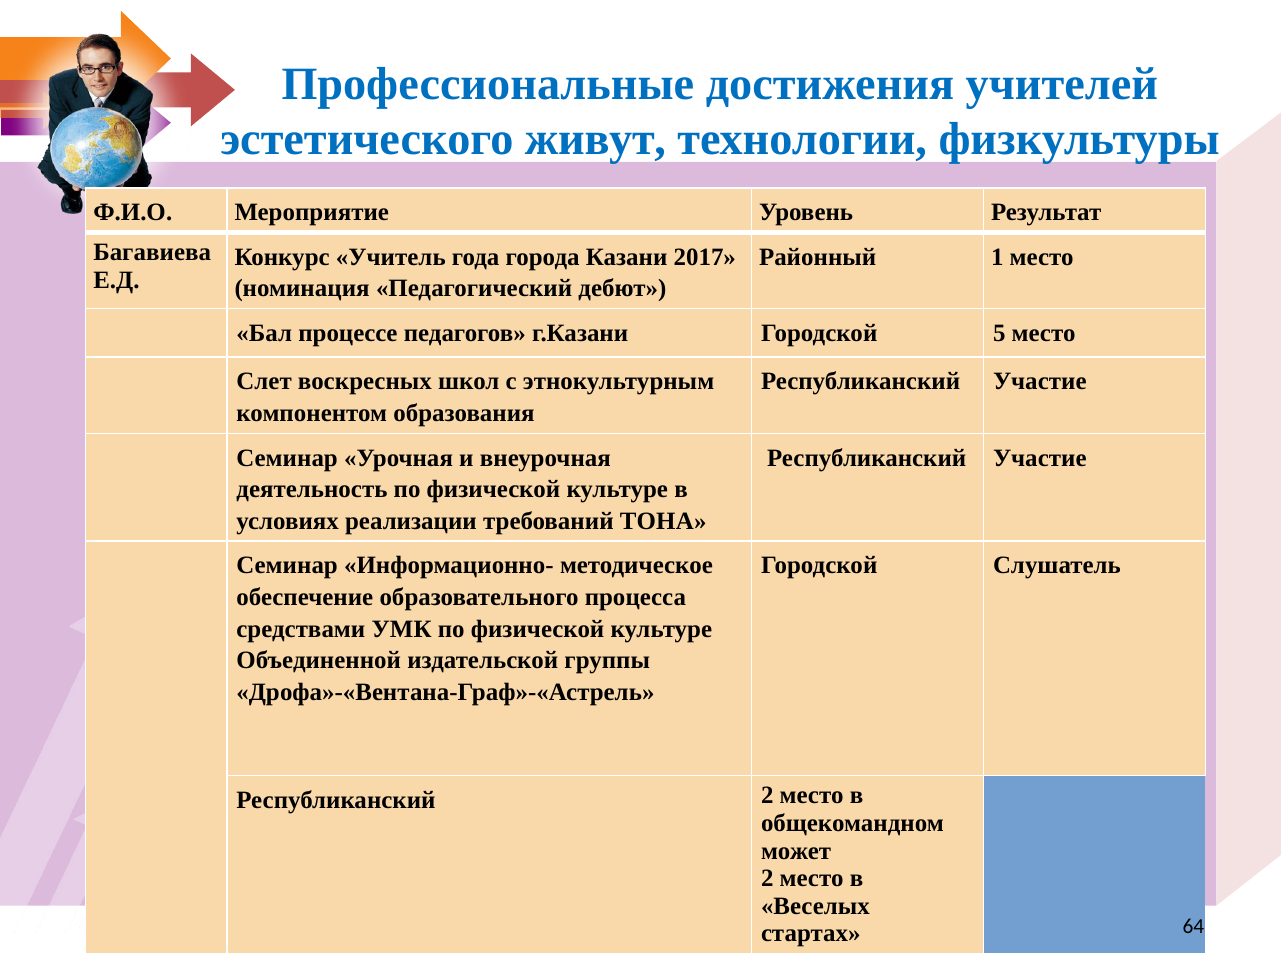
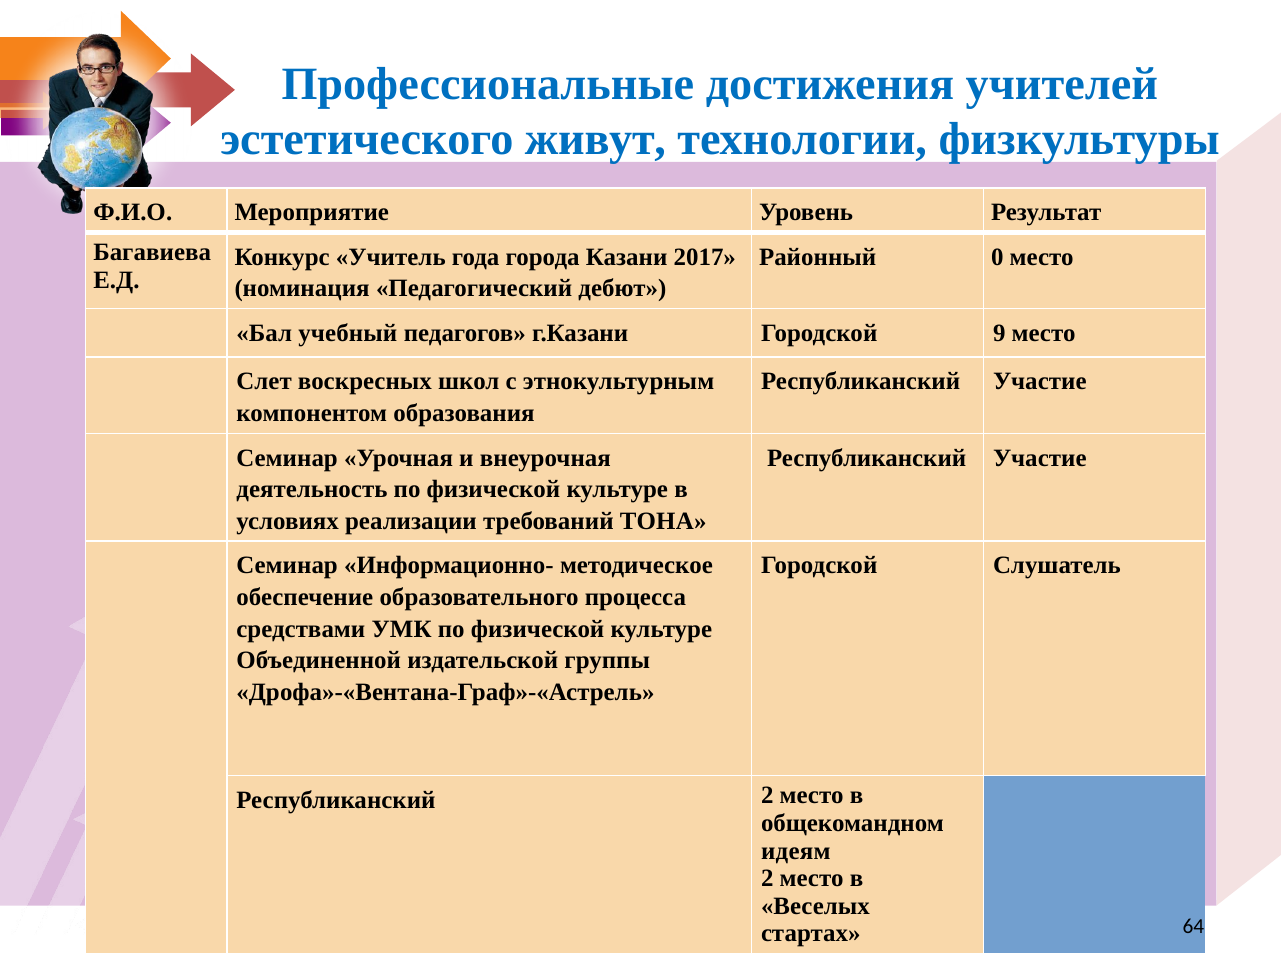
1: 1 -> 0 (997, 257)
процессе: процессе -> учебный (348, 333)
5: 5 -> 9 (999, 333)
может: может -> идеям (796, 851)
